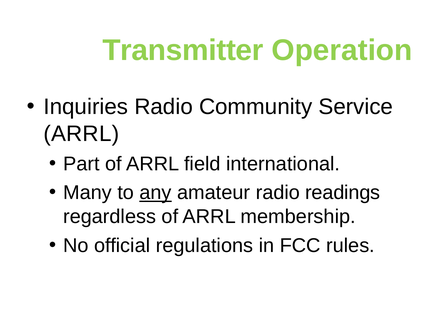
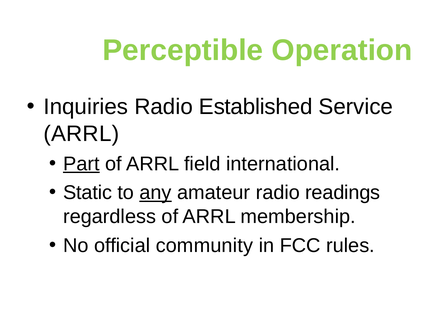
Transmitter: Transmitter -> Perceptible (183, 50)
Community: Community -> Established (256, 107)
Part underline: none -> present (81, 164)
Many: Many -> Static (88, 193)
regulations: regulations -> community (204, 246)
